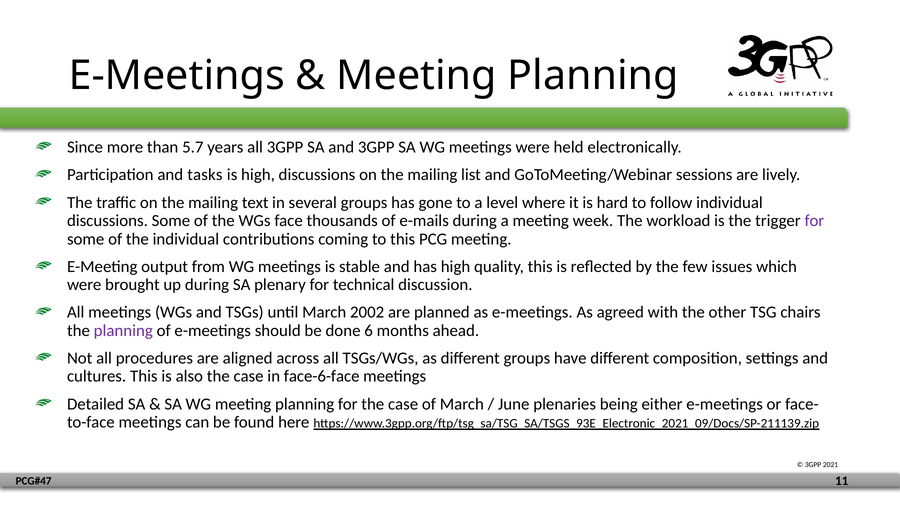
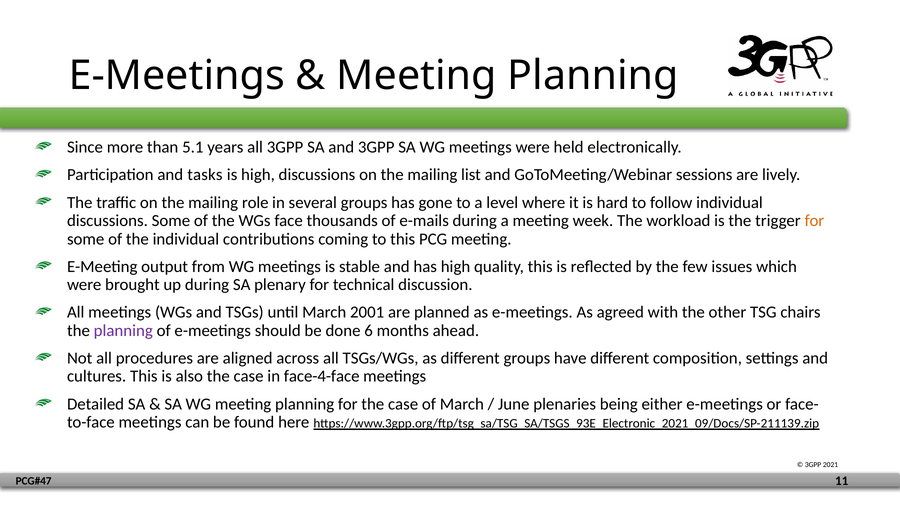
5.7: 5.7 -> 5.1 (193, 147)
text: text -> role (255, 203)
for colour: purple -> orange (814, 221)
2002: 2002 -> 2001 (367, 313)
face-6-face: face-6-face -> face-4-face (322, 377)
